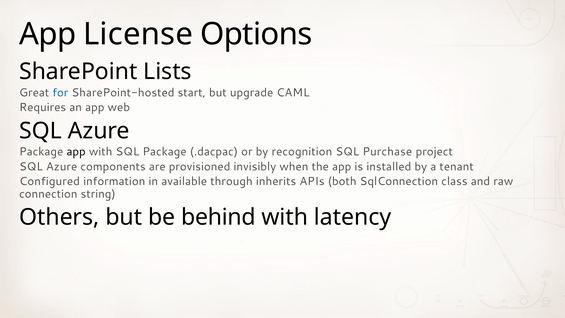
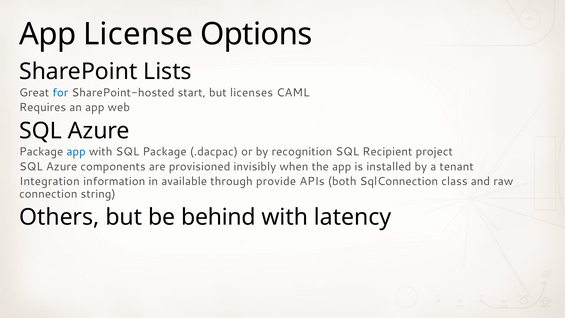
upgrade: upgrade -> licenses (252, 93)
app colour: black -> blue (76, 152)
Purchase: Purchase -> Recipient (387, 152)
Configured: Configured -> Integration (50, 181)
inherits: inherits -> provide (276, 181)
